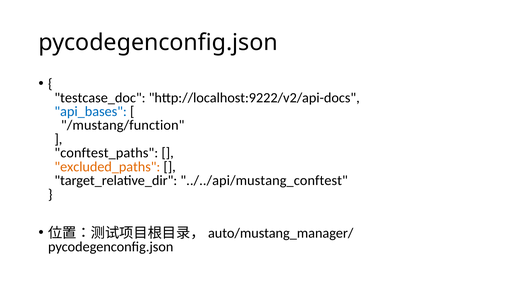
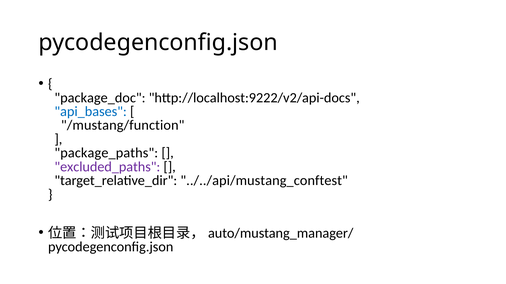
testcase_doc: testcase_doc -> package_doc (100, 98)
conftest_paths: conftest_paths -> package_paths (106, 153)
excluded_paths colour: orange -> purple (107, 167)
